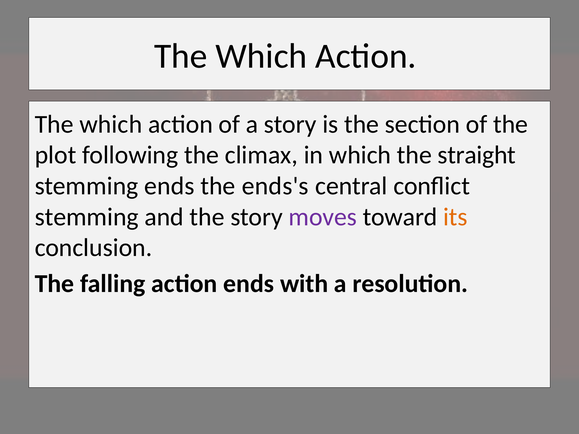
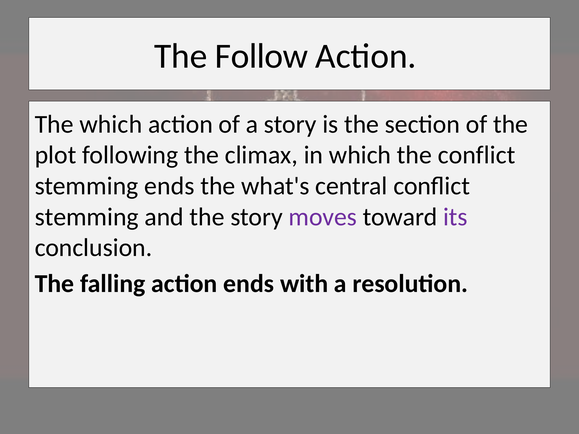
Which: Which -> Follow (262, 56)
the straight: straight -> conflict (477, 155)
ends's: ends's -> what's (275, 186)
its colour: orange -> purple (455, 217)
